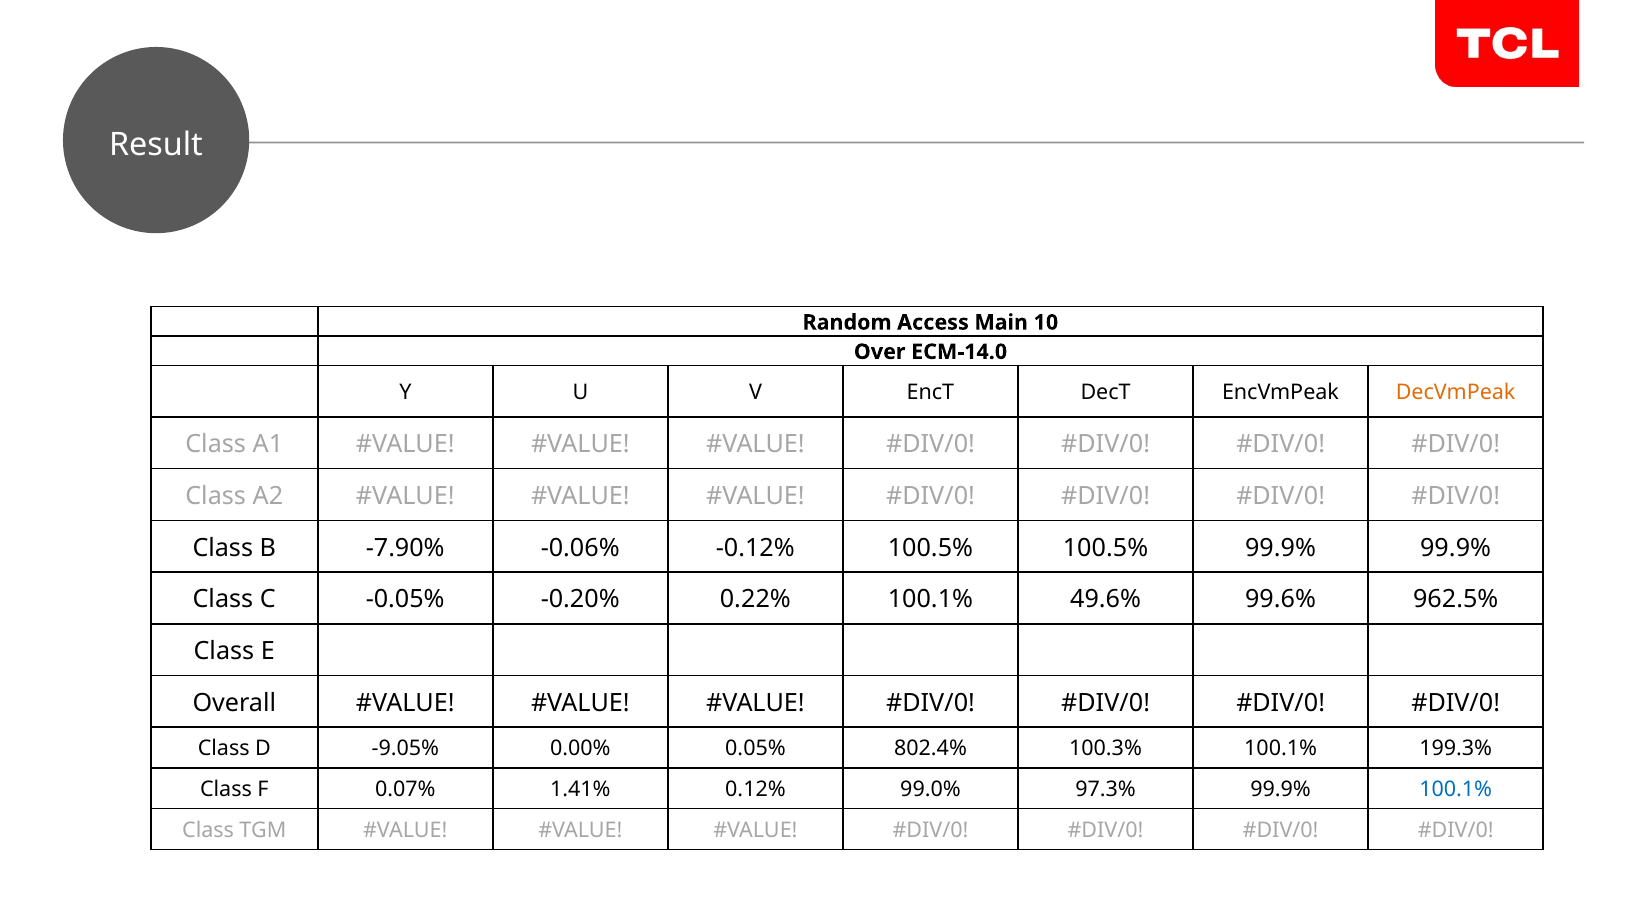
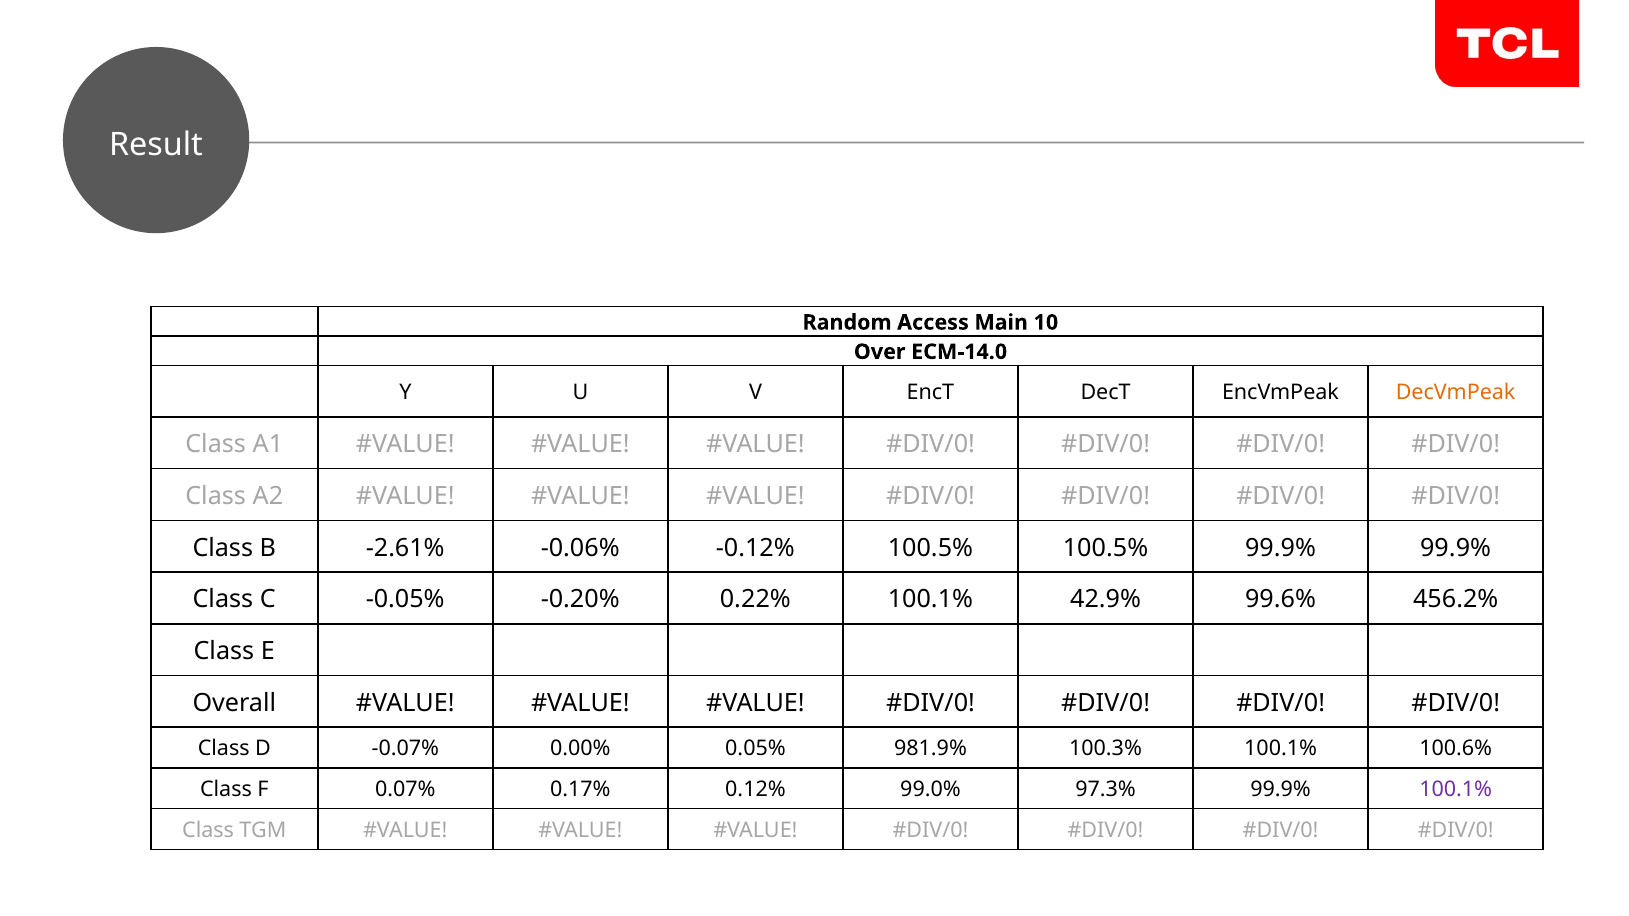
-7.90%: -7.90% -> -2.61% (405, 548)
49.6%: 49.6% -> 42.9% (1106, 600)
962.5%: 962.5% -> 456.2% (1456, 600)
-9.05%: -9.05% -> -0.07% (405, 749)
802.4%: 802.4% -> 981.9% (931, 749)
199.3%: 199.3% -> 100.6% (1456, 749)
1.41%: 1.41% -> 0.17% (580, 790)
100.1% colour: blue -> purple (1456, 790)
